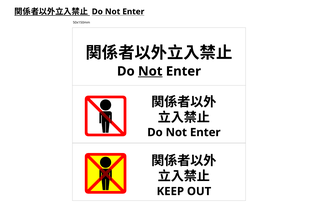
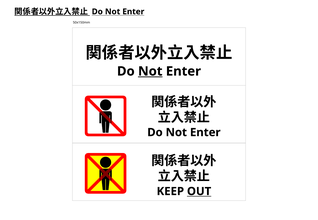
OUT underline: none -> present (199, 191)
